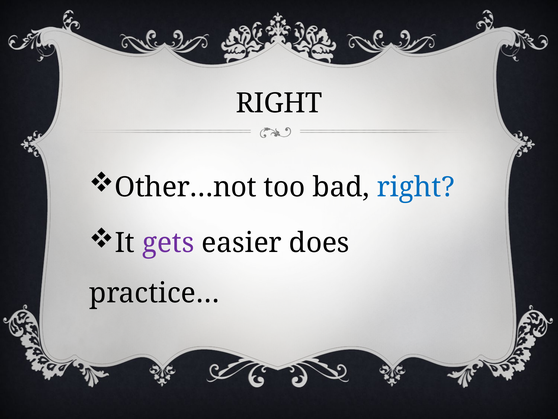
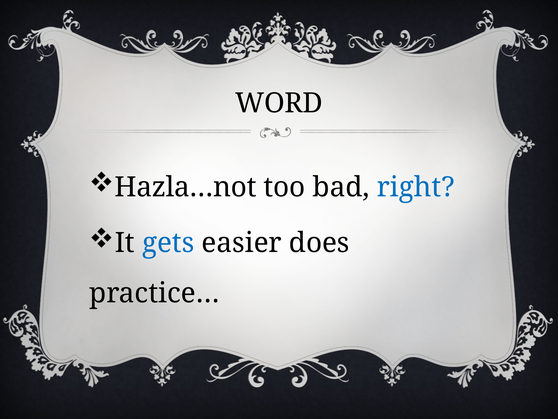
RIGHT: RIGHT -> WORD (279, 103)
Other…not: Other…not -> Hazla…not (186, 187)
gets colour: purple -> blue (168, 243)
